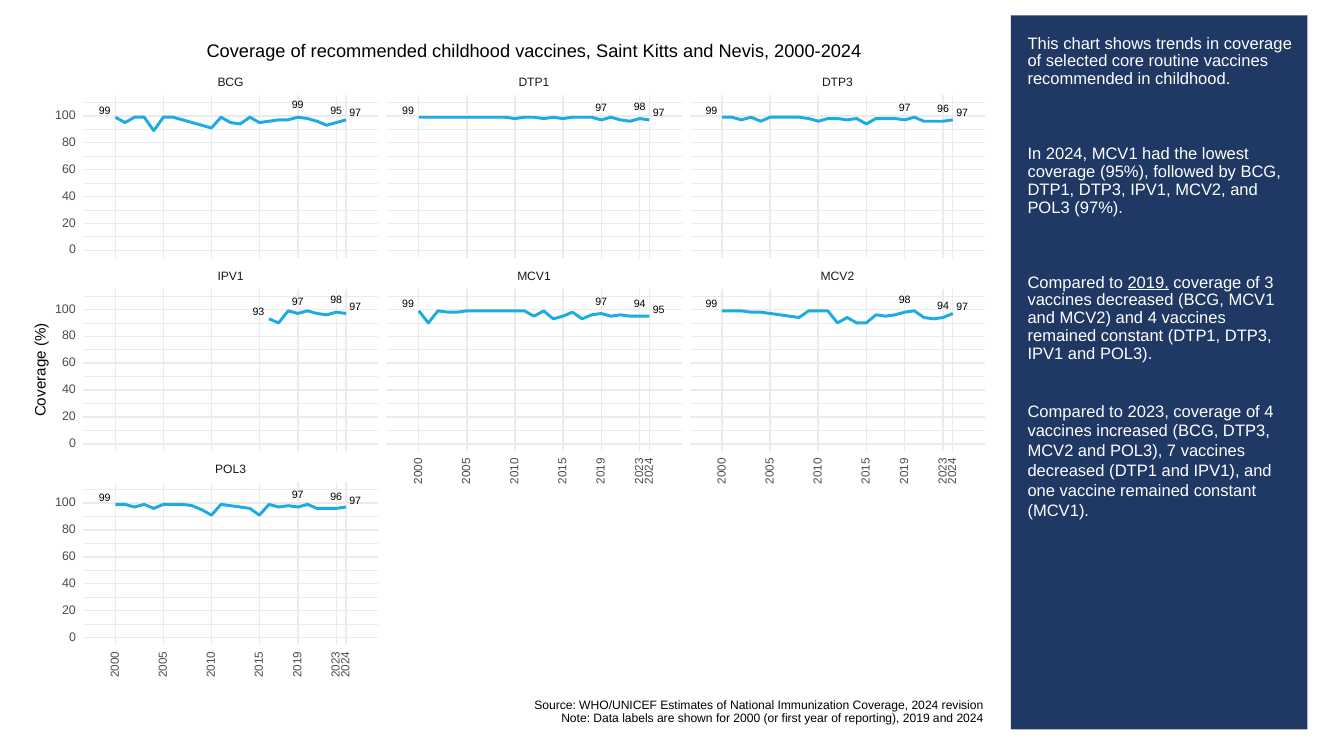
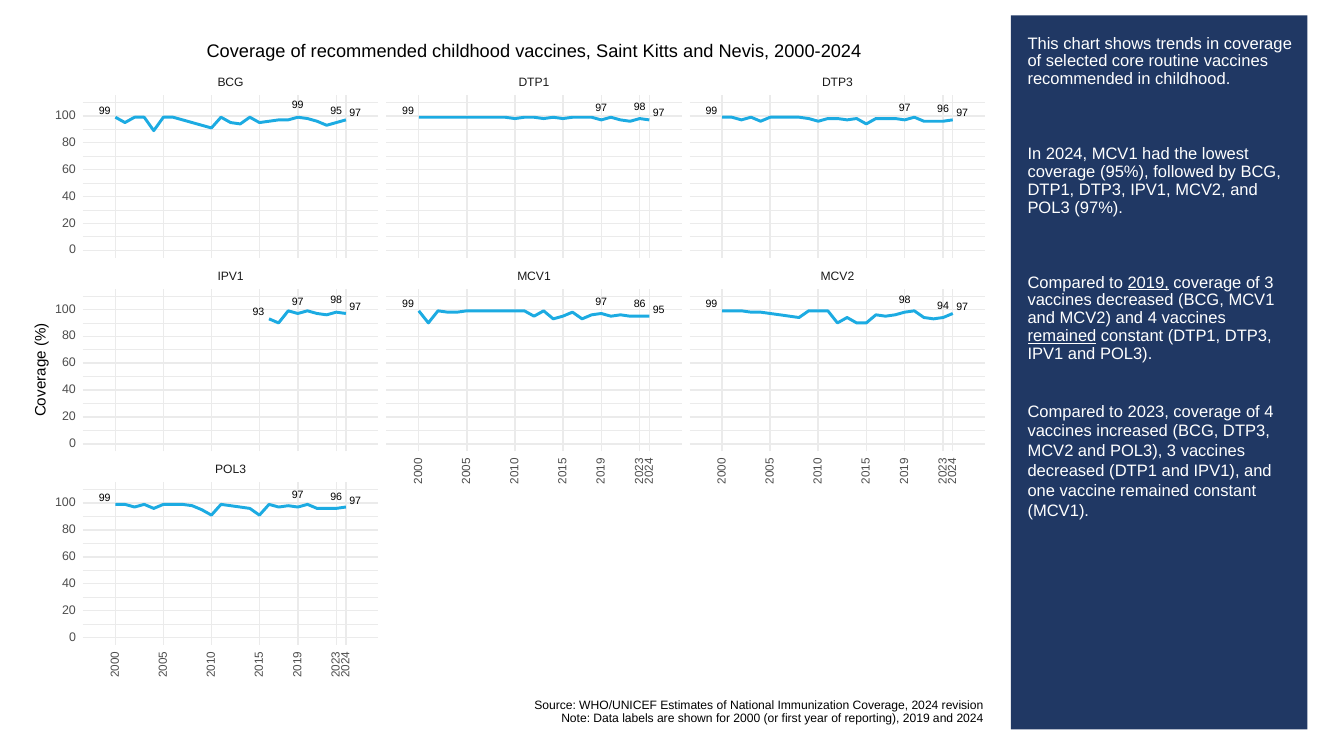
97 94: 94 -> 86 (640, 304)
remained underline: none -> present (1062, 336)
POL3 7: 7 -> 3 (1172, 451)
